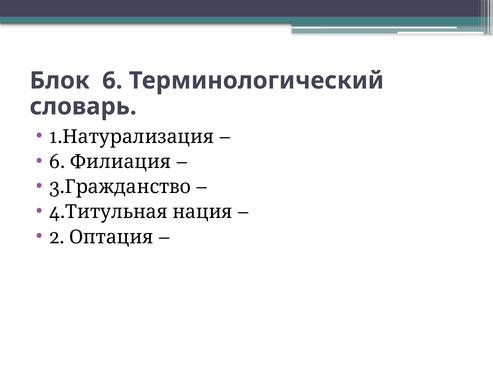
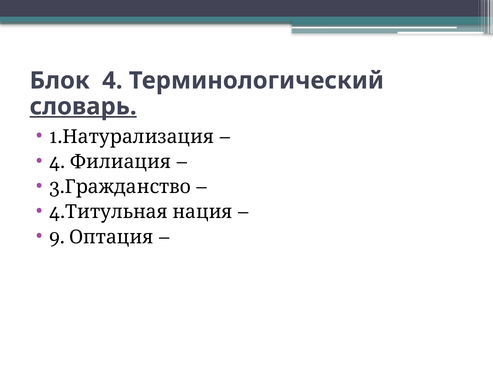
Блок 6: 6 -> 4 (112, 81)
словарь underline: none -> present (83, 106)
6: 6 -> 4 (57, 162)
2: 2 -> 9 (57, 237)
